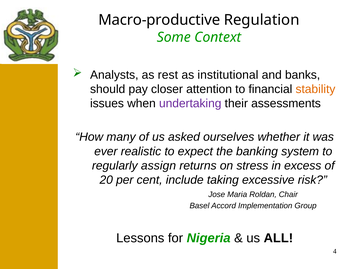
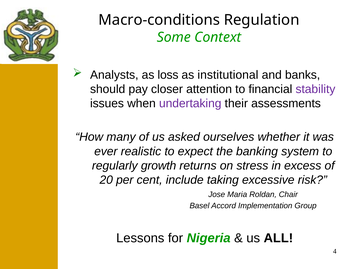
Macro-productive: Macro-productive -> Macro-conditions (159, 20)
rest: rest -> loss (168, 75)
stability colour: orange -> purple (315, 89)
assign: assign -> growth (159, 165)
